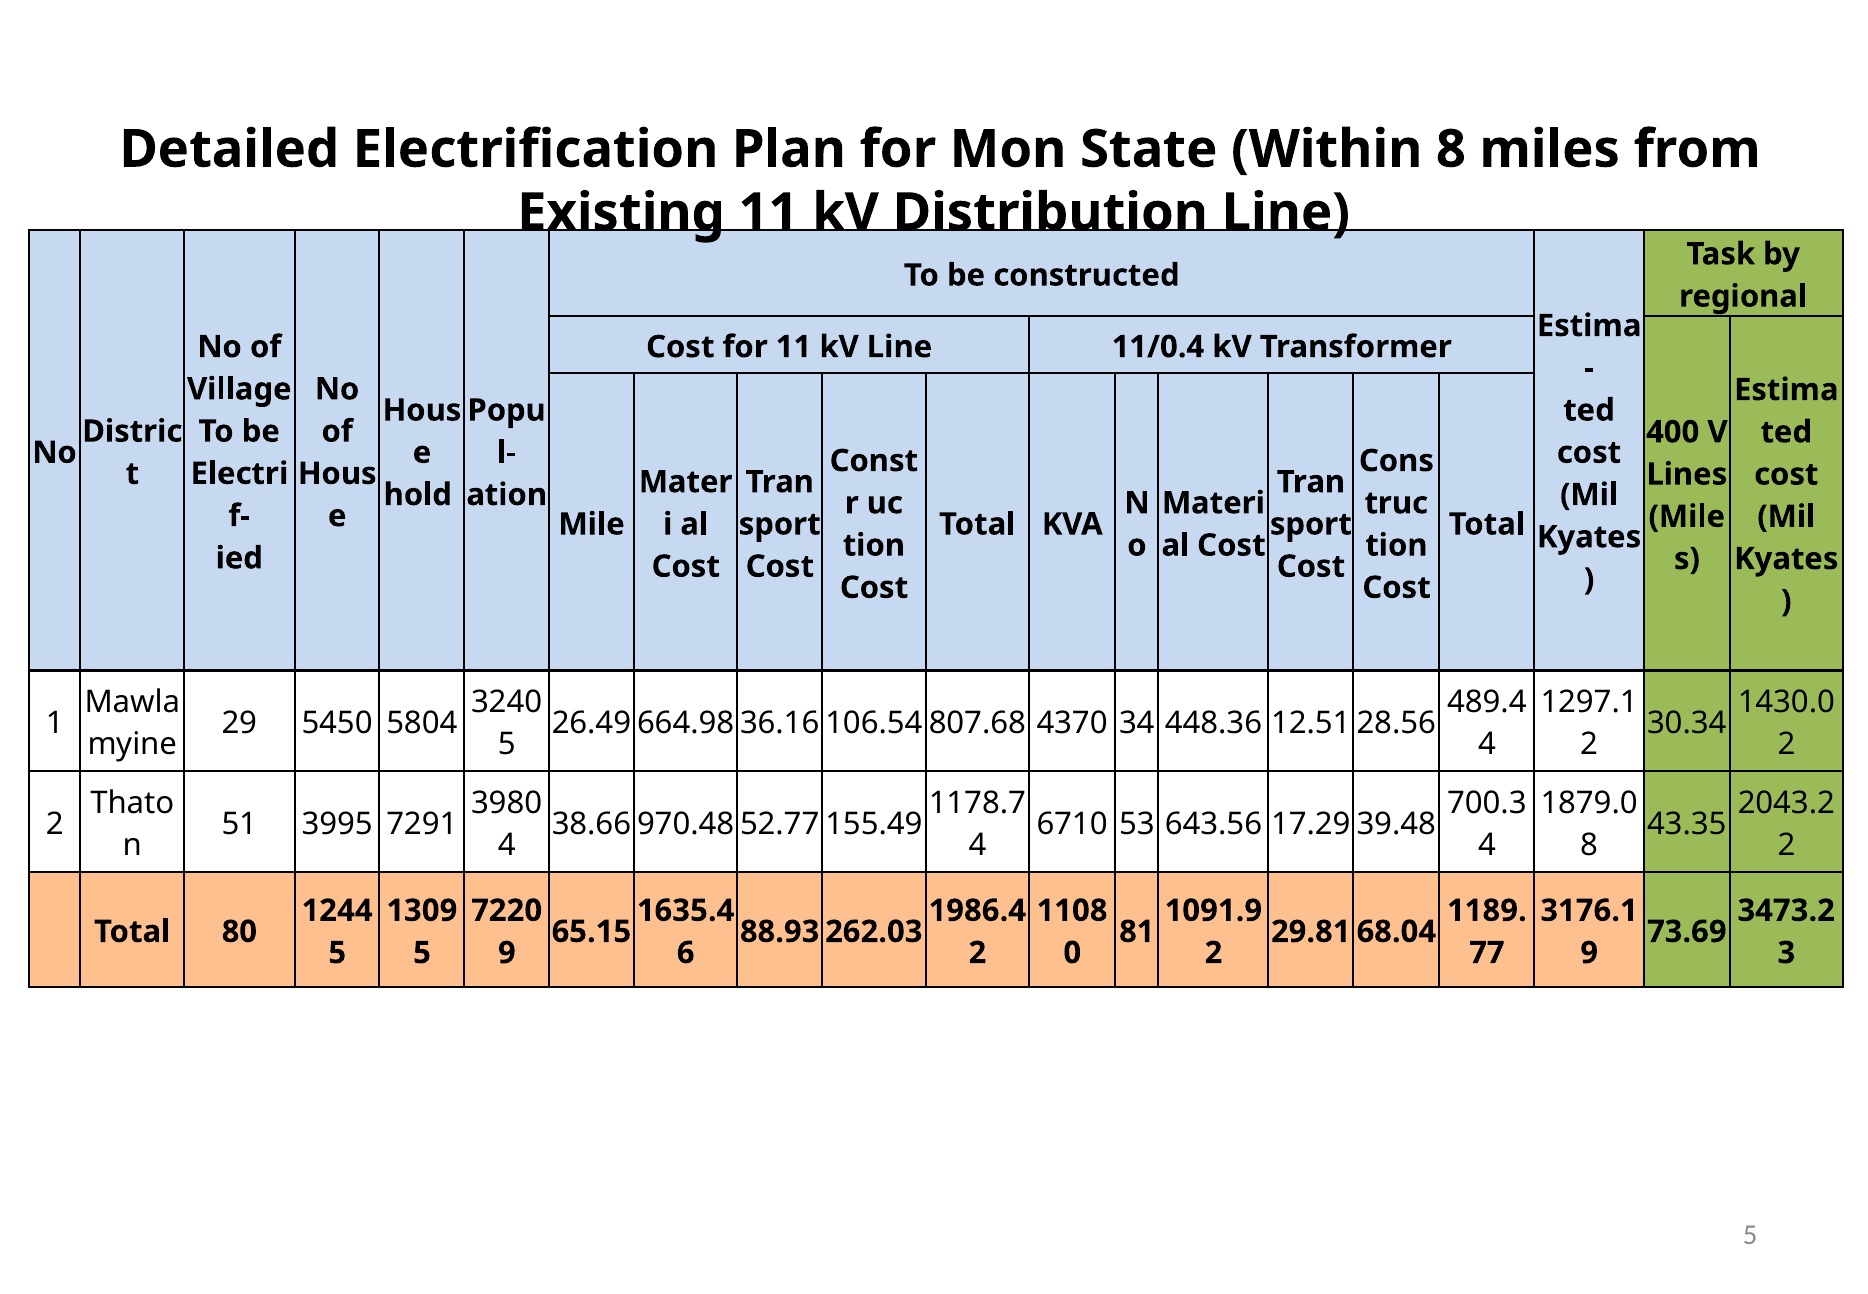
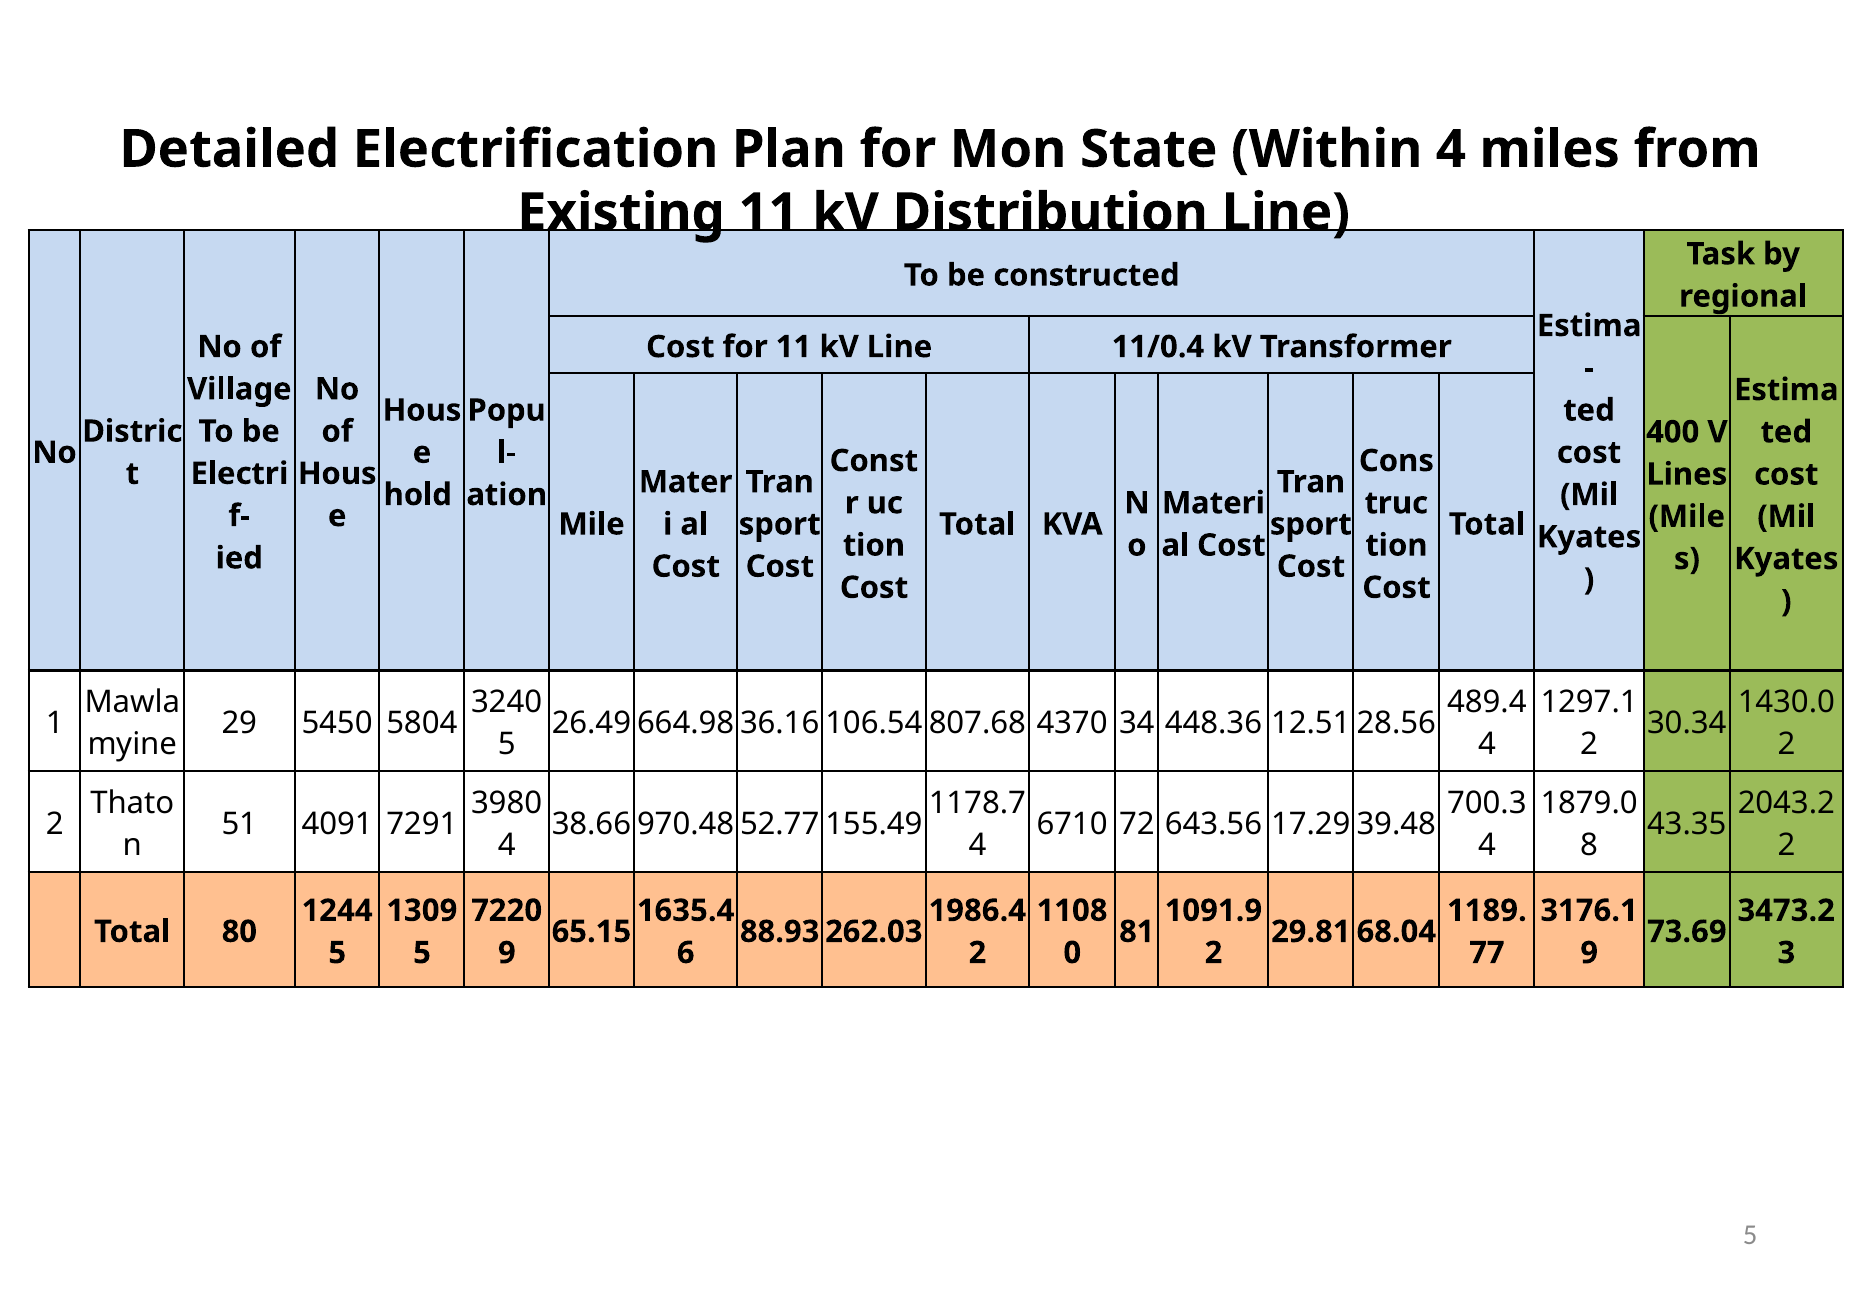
Within 8: 8 -> 4 (1451, 149)
3995: 3995 -> 4091 (337, 823)
53: 53 -> 72 (1137, 823)
